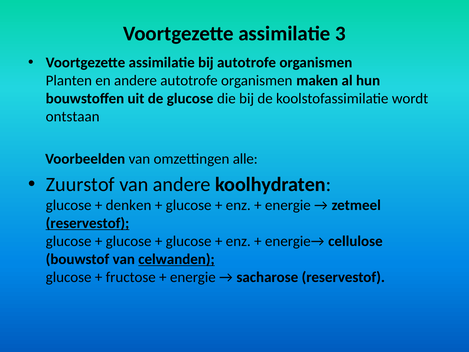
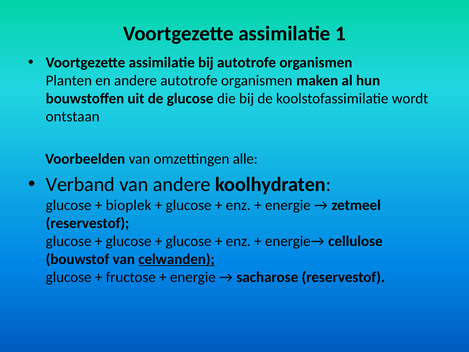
3: 3 -> 1 (340, 34)
Zuurstof: Zuurstof -> Verband (80, 184)
denken: denken -> bioplek (129, 205)
reservestof underline: present -> none (87, 223)
